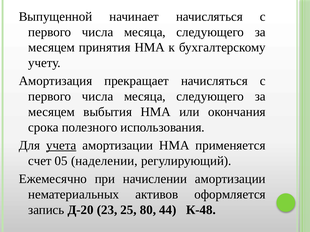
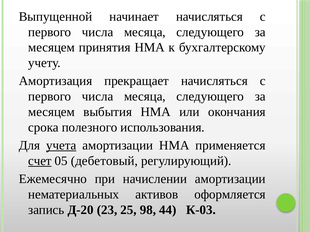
счет underline: none -> present (40, 161)
наделении: наделении -> дебетовый (104, 161)
80: 80 -> 98 (148, 210)
К-48: К-48 -> К-03 (201, 210)
